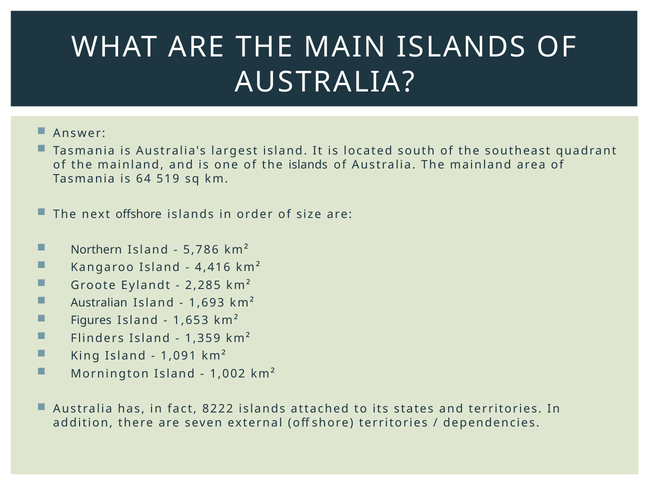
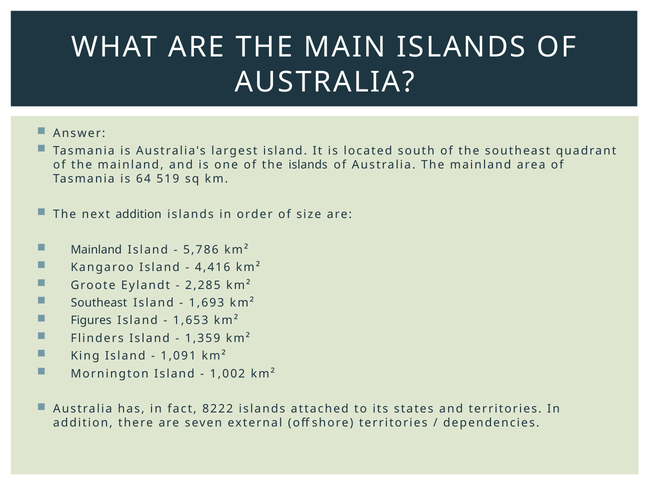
next offshore: offshore -> addition (139, 215)
Northern: Northern -> Mainland (96, 250)
Australian: Australian -> Southeast (99, 303)
